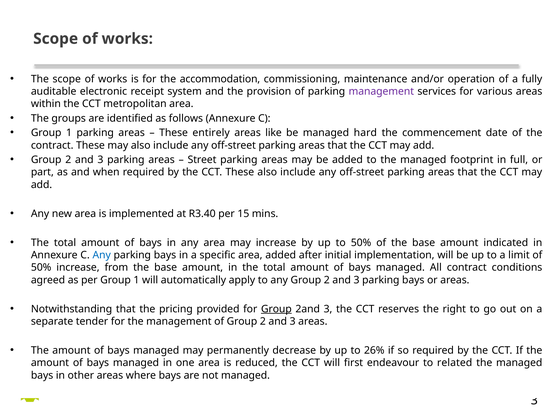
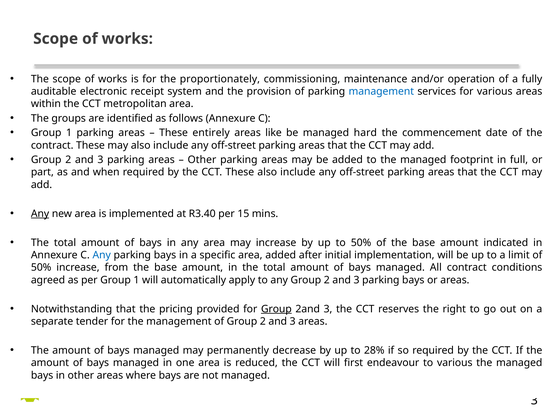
accommodation: accommodation -> proportionately (220, 79)
management colour: purple -> blue (381, 91)
Street: Street -> Other (202, 160)
Any underline: none -> present (40, 214)
26%: 26% -> 28% (374, 350)
to related: related -> various (455, 363)
